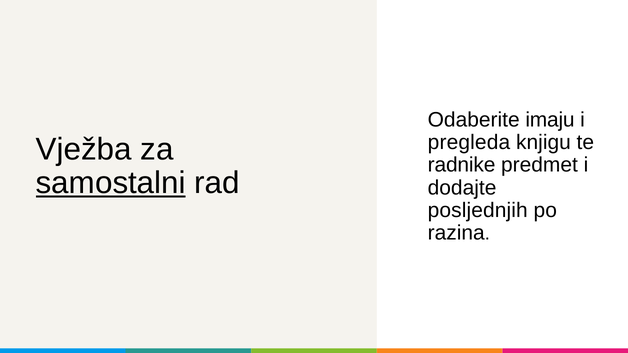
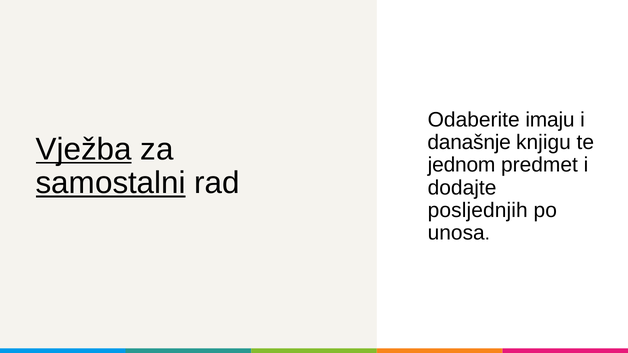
pregleda: pregleda -> današnje (469, 143)
Vježba underline: none -> present (84, 149)
radnike: radnike -> jednom (462, 165)
razina: razina -> unosa (456, 233)
